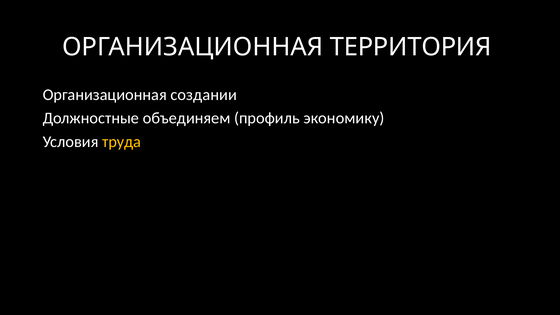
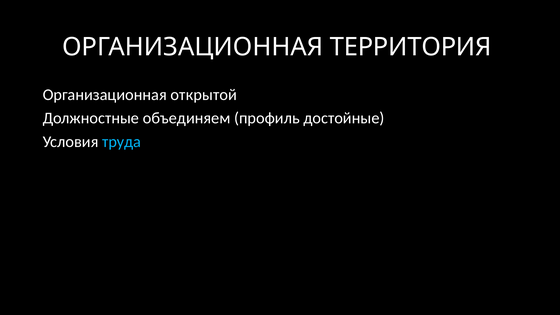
создании: создании -> открытой (204, 95)
экономику: экономику -> достойные (344, 118)
труда colour: yellow -> light blue (122, 142)
